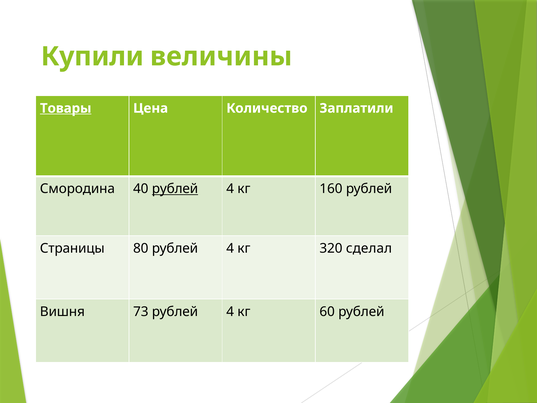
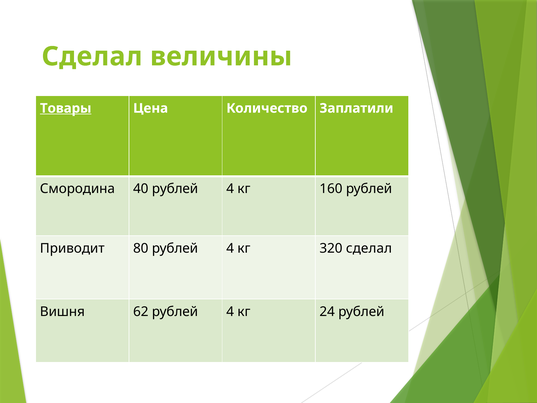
Купили: Купили -> Сделал (92, 56)
рублей underline: present -> none (175, 189)
Страницы: Страницы -> Приводит (72, 248)
73: 73 -> 62 (141, 311)
60: 60 -> 24 (327, 311)
